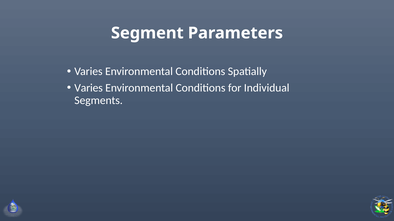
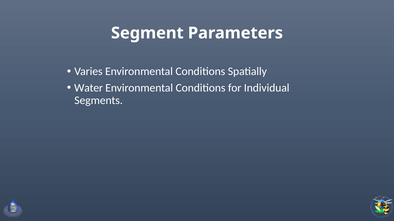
Varies: Varies -> Water (89, 88)
